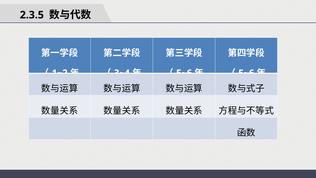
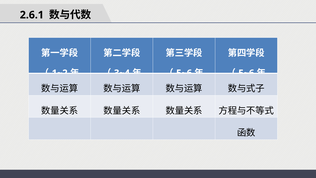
2.3.5: 2.3.5 -> 2.6.1 (32, 15)
